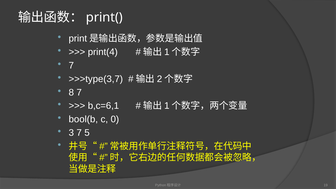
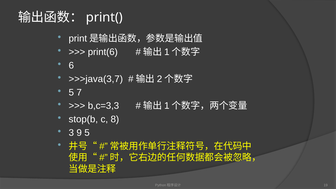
print(4: print(4 -> print(6 (103, 52)
7: 7 -> 6 (71, 65)
>>>type(3,7: >>>type(3,7 -> >>>java(3,7 (96, 79)
8: 8 -> 5 (71, 92)
b,c=6,1: b,c=6,1 -> b,c=3,3 (103, 106)
bool(b: bool(b -> stop(b (83, 119)
0: 0 -> 8 (115, 119)
3 7: 7 -> 9 (79, 133)
